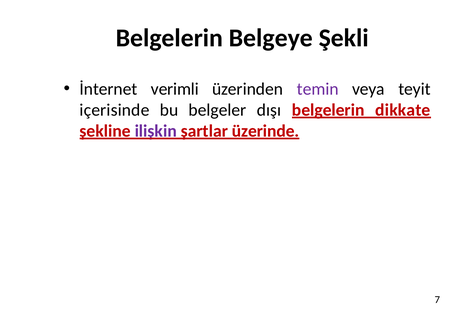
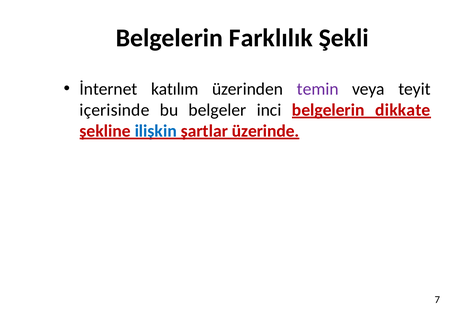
Belgeye: Belgeye -> Farklılık (271, 38)
verimli: verimli -> katılım (175, 89)
dışı: dışı -> inci (269, 110)
ilişkin colour: purple -> blue (156, 131)
